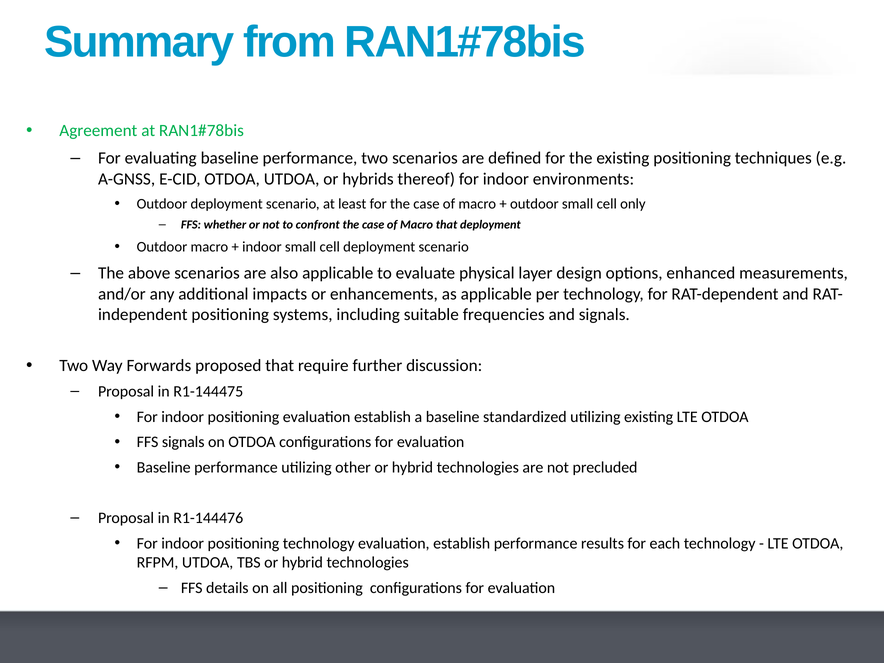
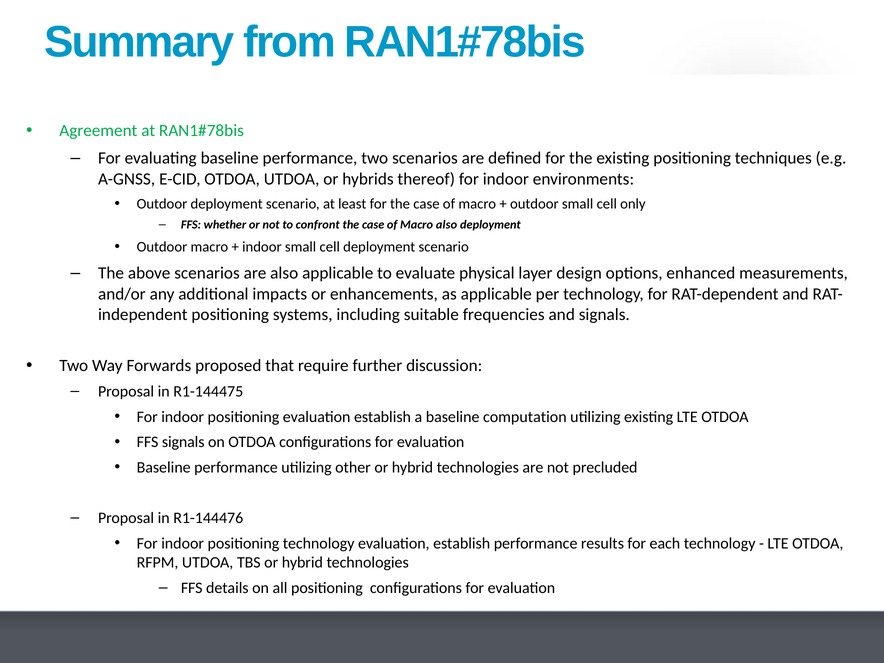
Macro that: that -> also (447, 225)
standardized: standardized -> computation (525, 417)
